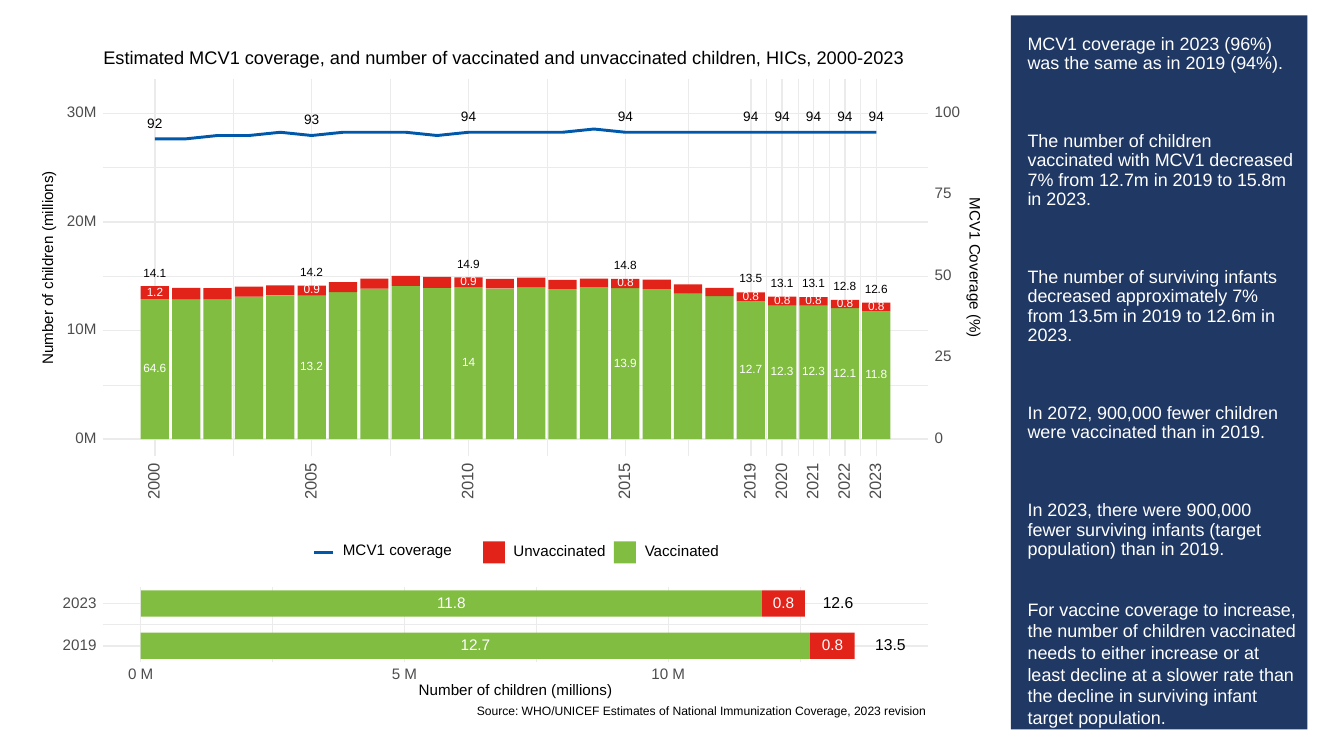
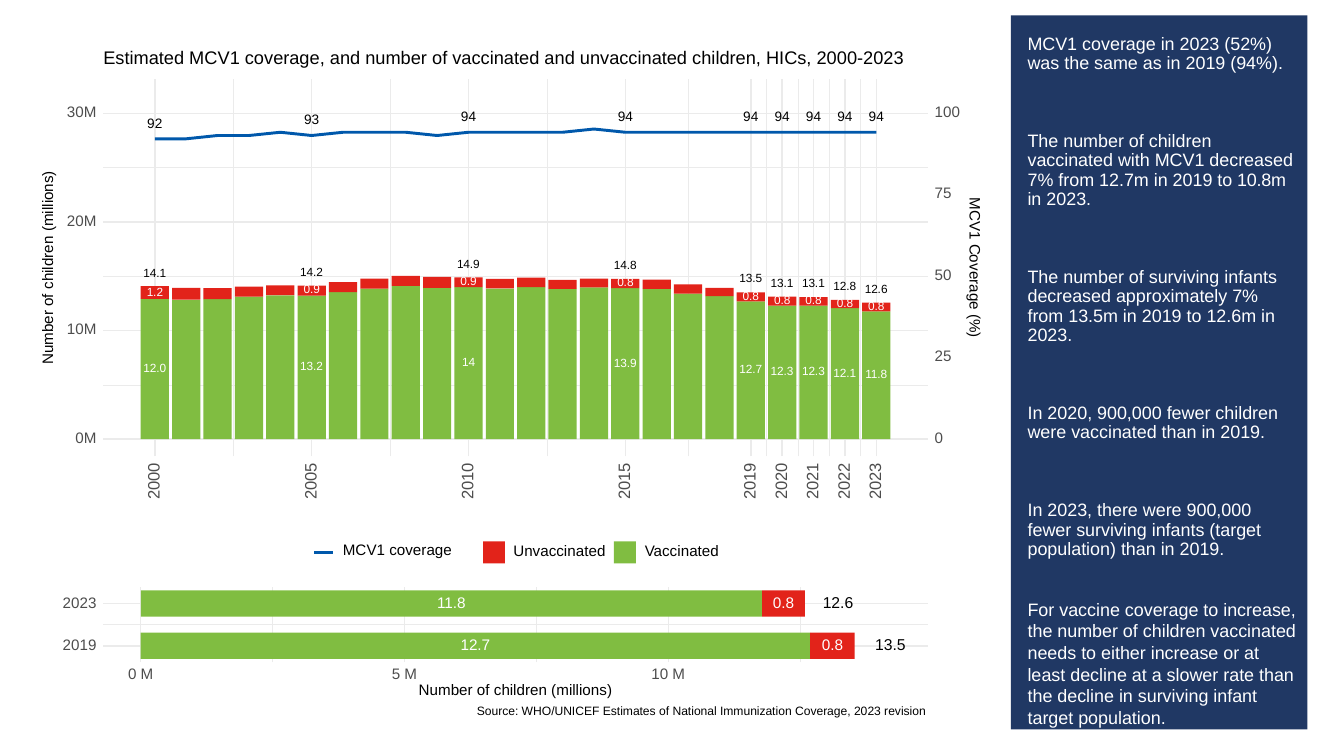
96%: 96% -> 52% (1248, 44)
15.8m: 15.8m -> 10.8m (1262, 180)
64.6: 64.6 -> 12.0 (155, 368)
2072: 2072 -> 2020 (1070, 414)
